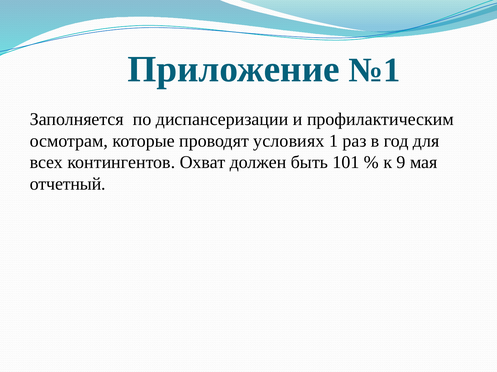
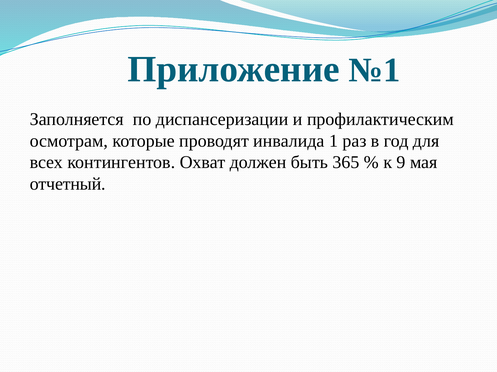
условиях: условиях -> инвалида (289, 141)
101: 101 -> 365 (346, 163)
